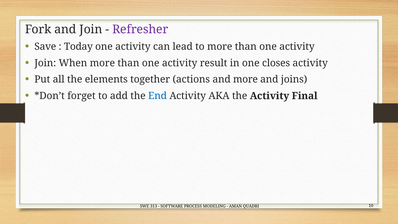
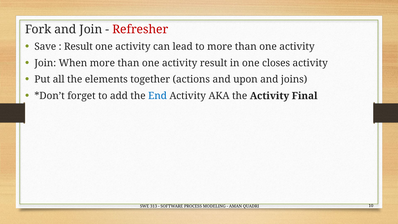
Refresher colour: purple -> red (140, 29)
Today: Today -> Result (78, 47)
and more: more -> upon (245, 79)
